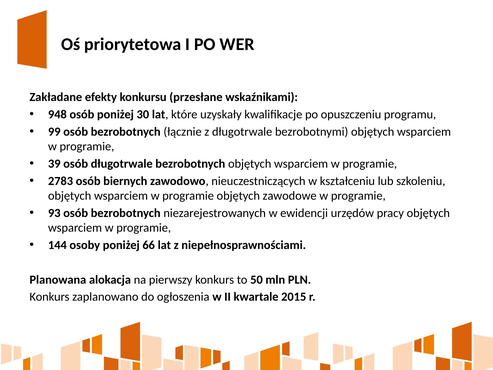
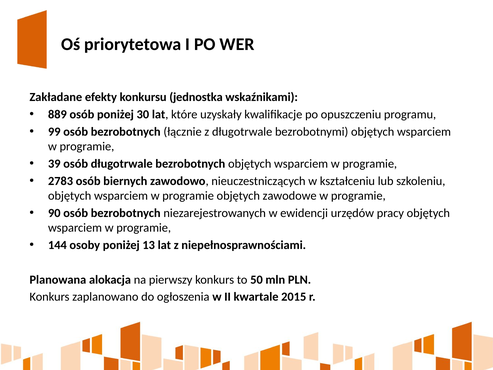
przesłane: przesłane -> jednostka (196, 97)
948: 948 -> 889 (57, 114)
93: 93 -> 90 (54, 213)
66: 66 -> 13 (149, 245)
